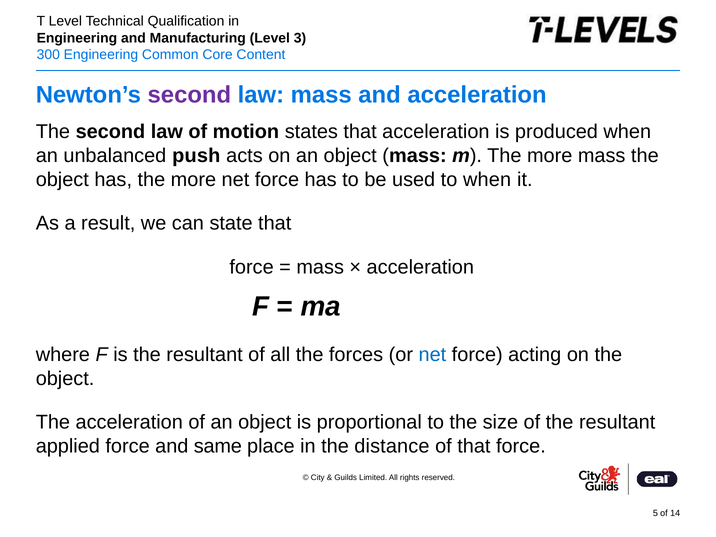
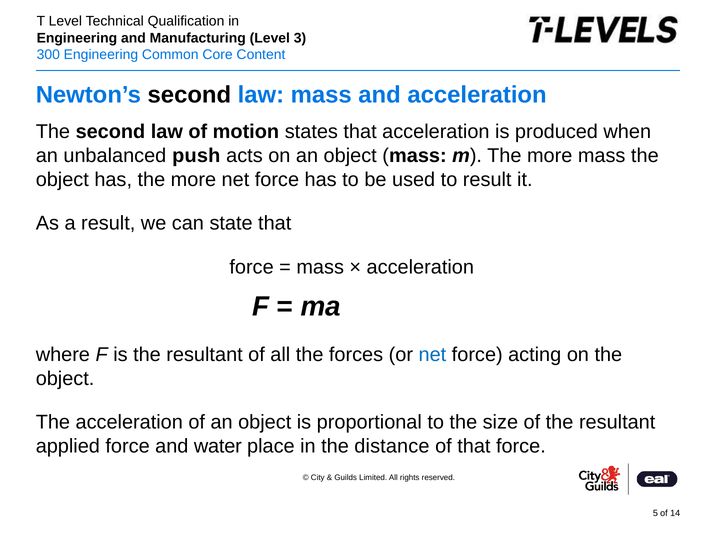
second colour: purple -> black (189, 95)
to when: when -> result (487, 179)
same: same -> water (218, 446)
